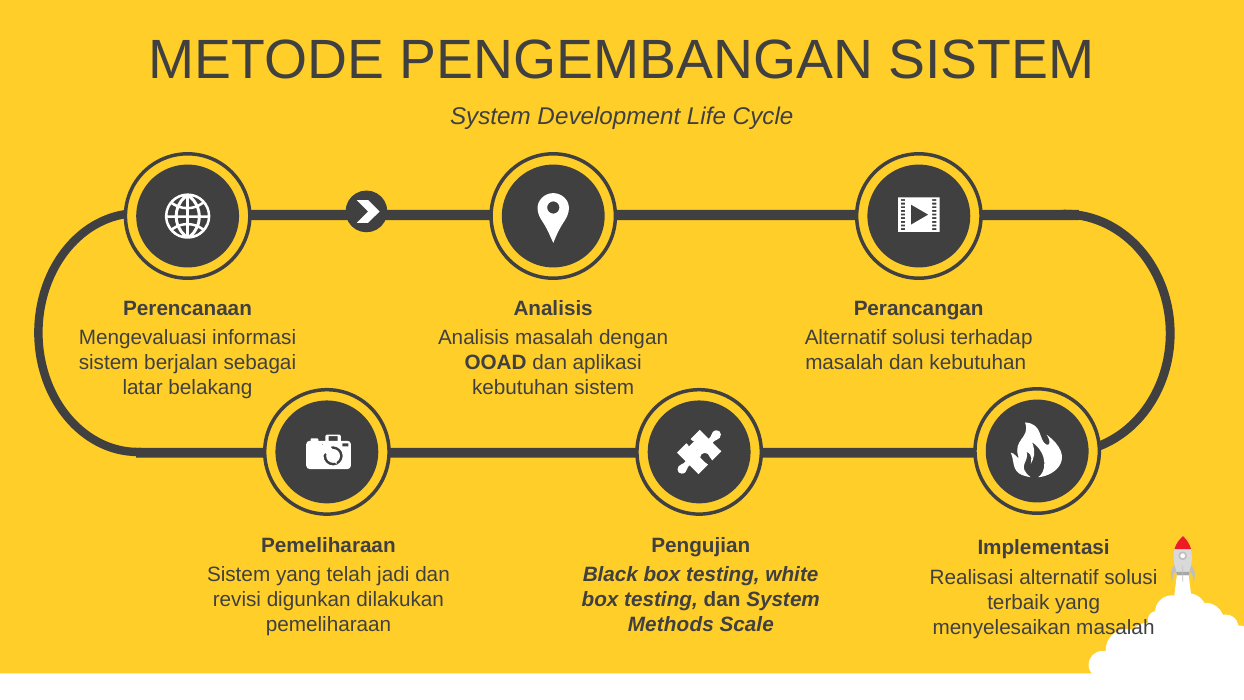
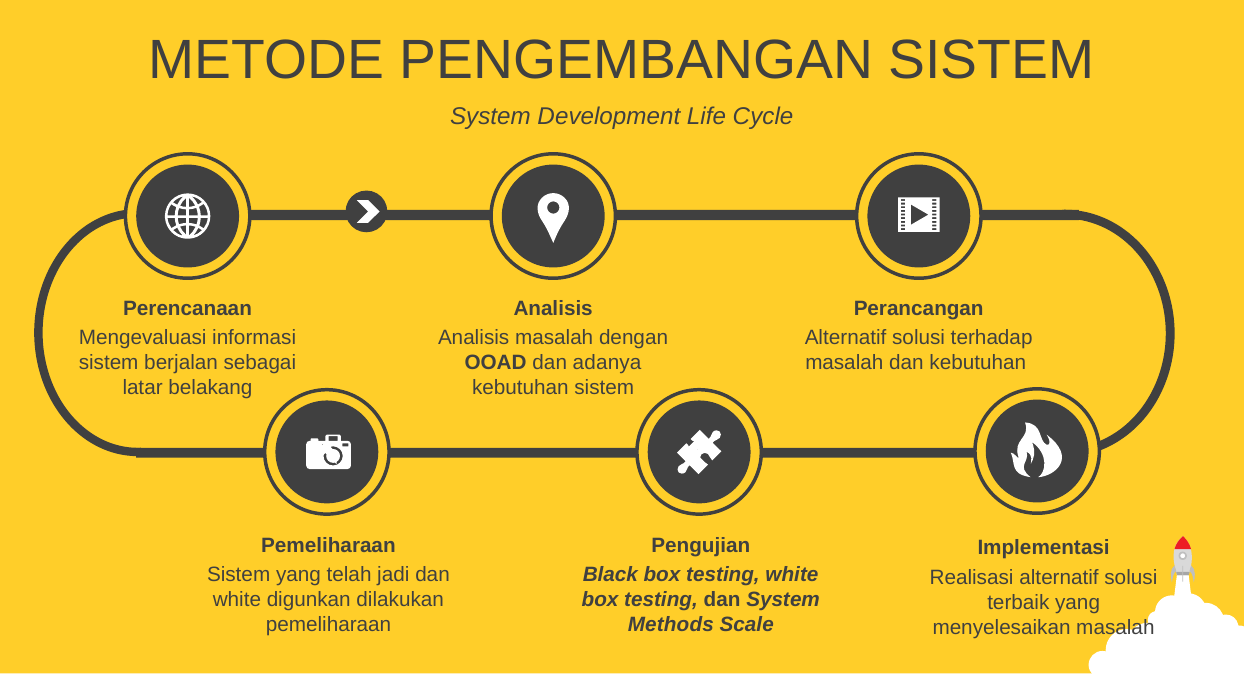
aplikasi: aplikasi -> adanya (607, 363)
revisi: revisi -> white (237, 599)
